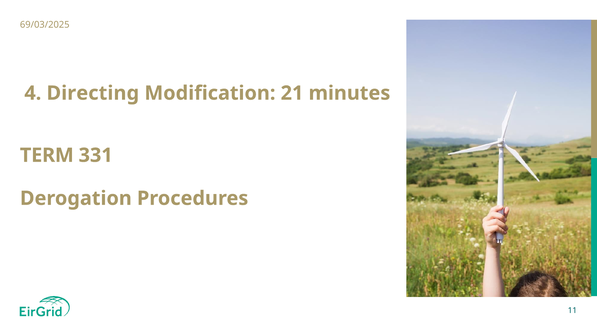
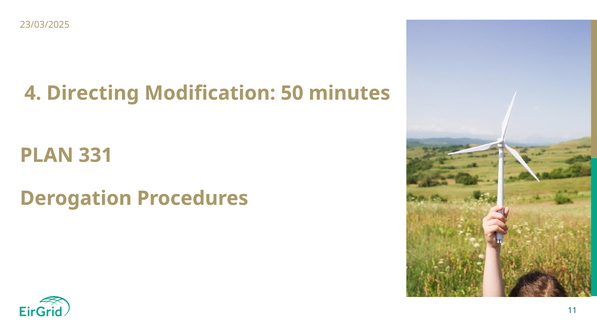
69/03/2025: 69/03/2025 -> 23/03/2025 (45, 25)
21: 21 -> 50 (292, 93)
TERM: TERM -> PLAN (47, 155)
